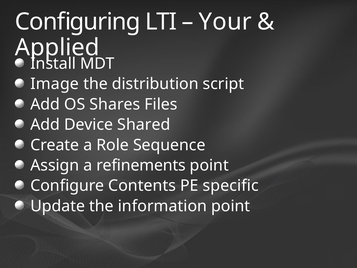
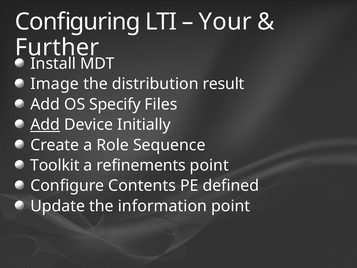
Applied: Applied -> Further (57, 47)
script: script -> result (224, 84)
Shares: Shares -> Specify (115, 104)
Add underline: none -> present (45, 125)
Shared: Shared -> Initially (144, 125)
Assign: Assign -> Toolkit (55, 165)
specific: specific -> defined (231, 186)
